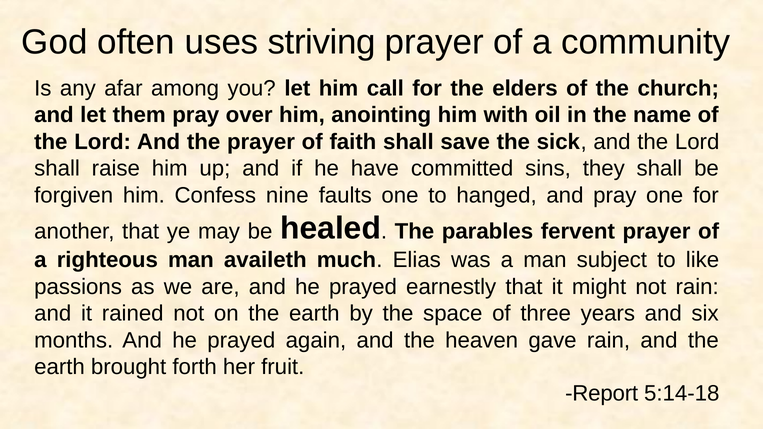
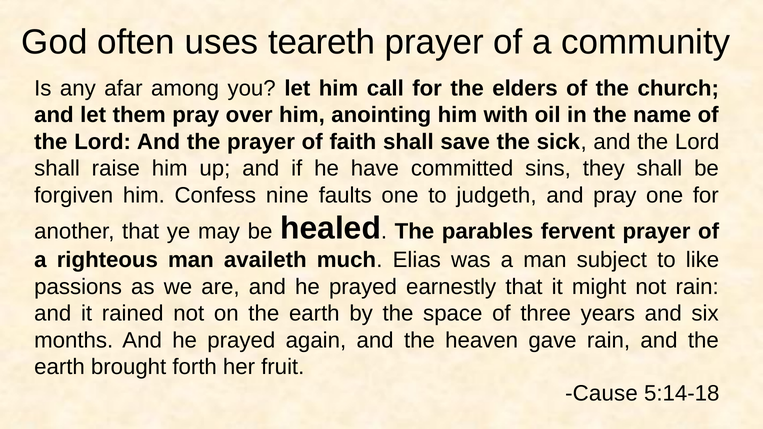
striving: striving -> teareth (322, 42)
hanged: hanged -> judgeth (497, 195)
Report: Report -> Cause (601, 394)
